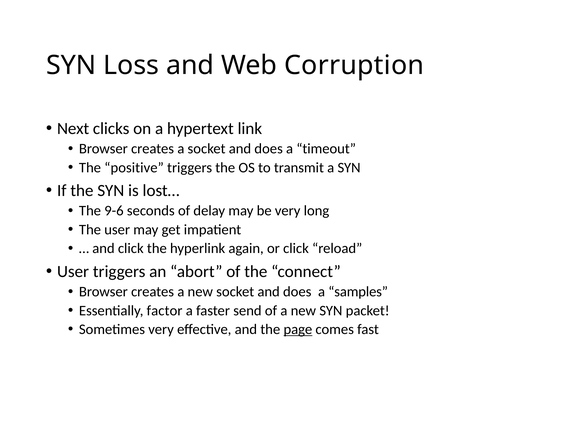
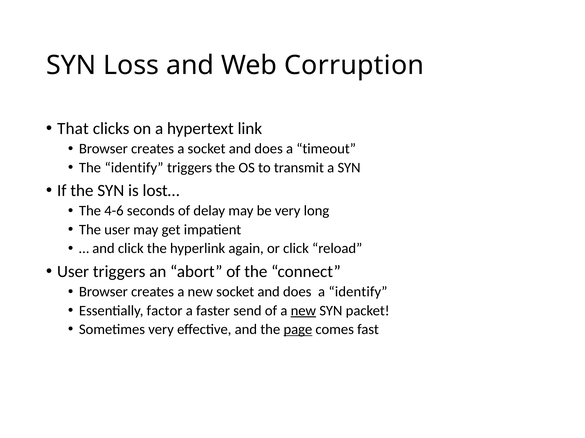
Next: Next -> That (73, 129)
The positive: positive -> identify (134, 168)
9-6: 9-6 -> 4-6 (114, 211)
a samples: samples -> identify (358, 292)
new underline: none -> present (303, 311)
